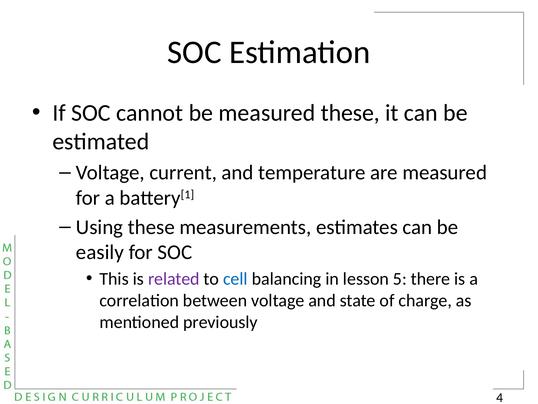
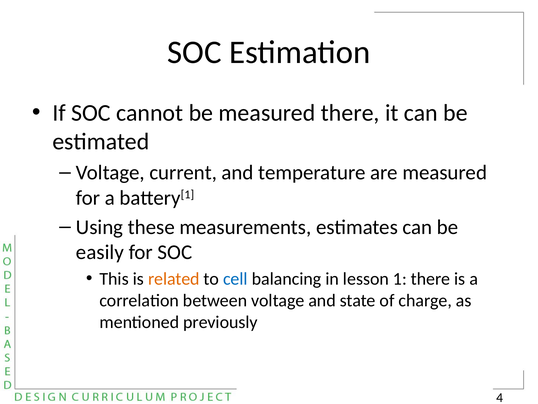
measured these: these -> there (350, 113)
related colour: purple -> orange (174, 279)
5: 5 -> 1 (400, 279)
